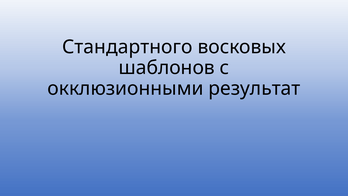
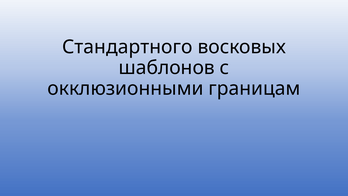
результат: результат -> границам (254, 88)
